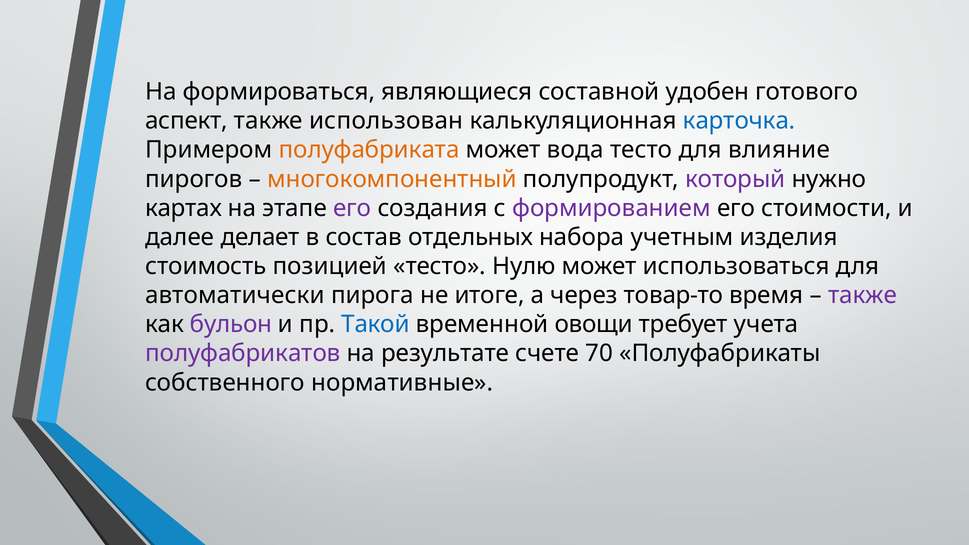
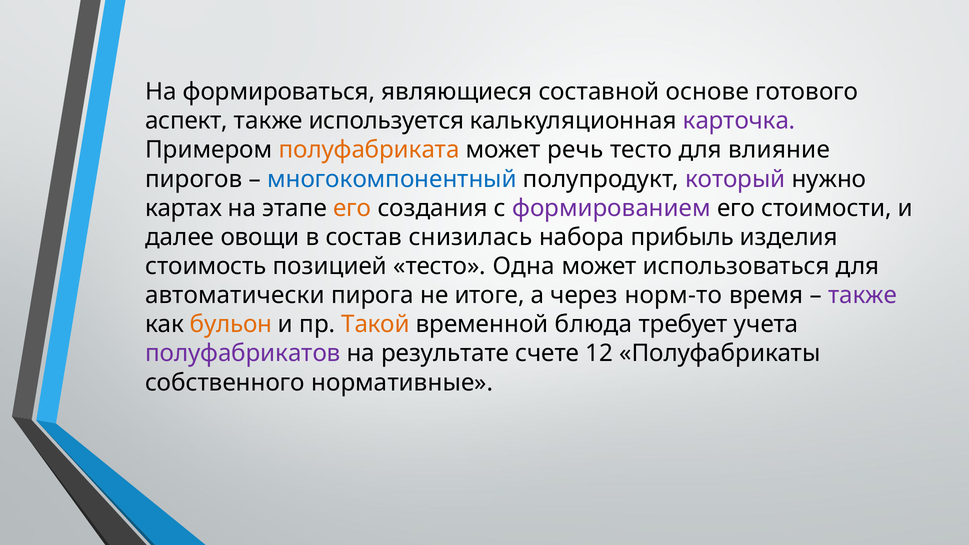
удобен: удобен -> основе (707, 92)
использован: использован -> используется (386, 121)
карточка colour: blue -> purple (739, 121)
вода: вода -> речь (575, 150)
многокомпонентный colour: orange -> blue (392, 179)
его colour: purple -> orange (352, 208)
делает: делает -> овощи (260, 237)
отдельных: отдельных -> снизилась (470, 237)
учетным: учетным -> прибыль (682, 237)
Нулю: Нулю -> Одна (524, 266)
товар-то: товар-то -> норм-то (673, 295)
бульон colour: purple -> orange (231, 324)
Такой colour: blue -> orange (376, 324)
овощи: овощи -> блюда (593, 324)
70: 70 -> 12 (599, 353)
